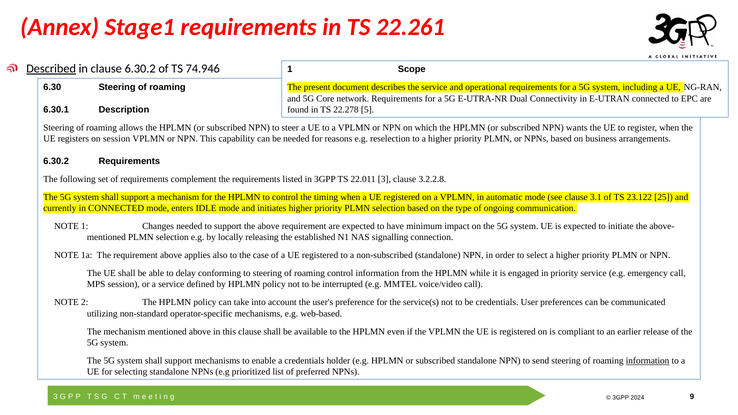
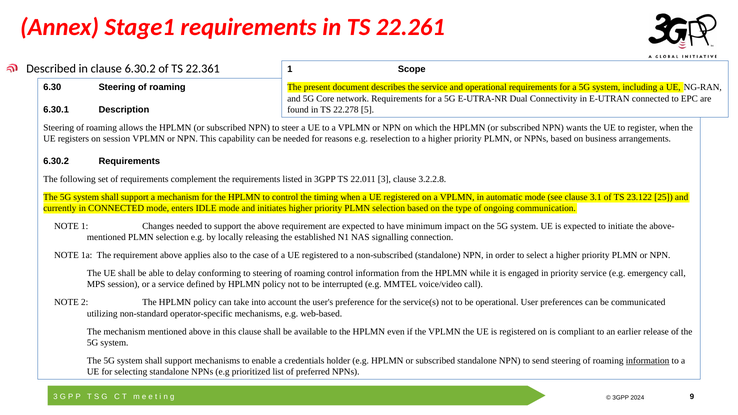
Described underline: present -> none (51, 69)
74.946: 74.946 -> 22.361 (203, 69)
be credentials: credentials -> operational (497, 303)
